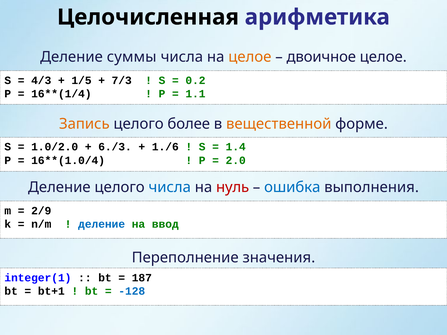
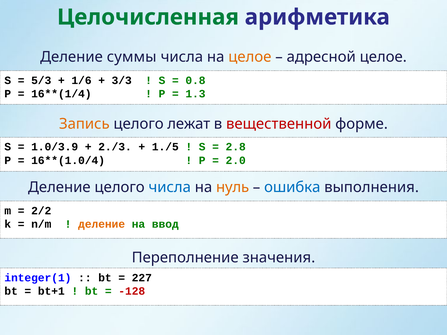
Целочисленная colour: black -> green (148, 17)
двоичное: двоичное -> адресной (321, 57)
4/3: 4/3 -> 5/3 (41, 80)
1/5: 1/5 -> 1/6 (81, 80)
7/3: 7/3 -> 3/3 (122, 80)
0.2: 0.2 -> 0.8 (195, 80)
1.1: 1.1 -> 1.3 (195, 94)
более: более -> лежат (189, 124)
вещественной colour: orange -> red (279, 124)
1.0/2.0: 1.0/2.0 -> 1.0/3.9 (55, 147)
6./3: 6./3 -> 2./3 (115, 147)
1./6: 1./6 -> 1./5 (165, 147)
1.4: 1.4 -> 2.8 (236, 147)
нуль colour: red -> orange (233, 187)
2/9: 2/9 -> 2/2 (41, 211)
деление colour: blue -> orange (102, 224)
187: 187 -> 227 (142, 278)
-128 colour: blue -> red (132, 291)
